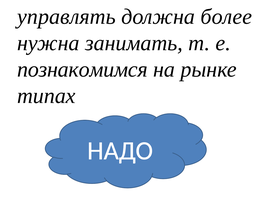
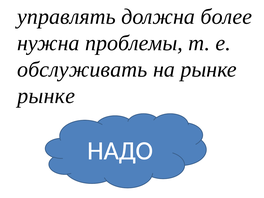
занимать: занимать -> проблемы (134, 43)
познакомимся: познакомимся -> обслуживать (82, 69)
типах: типах -> рынке (46, 96)
